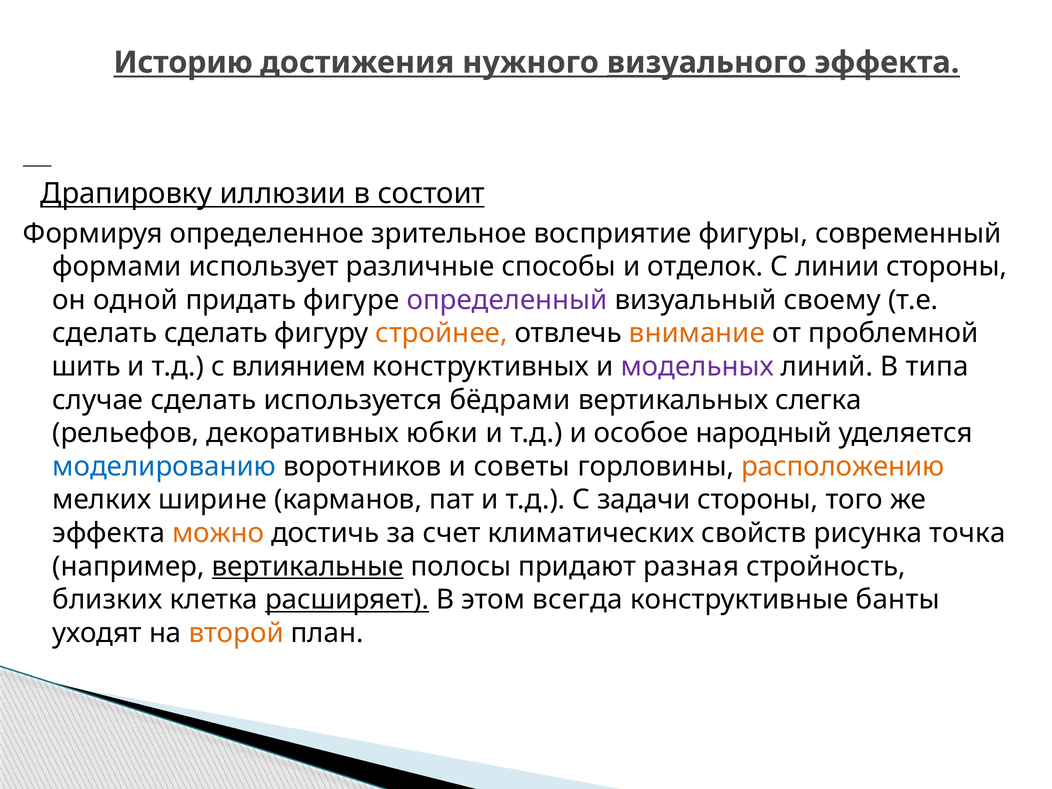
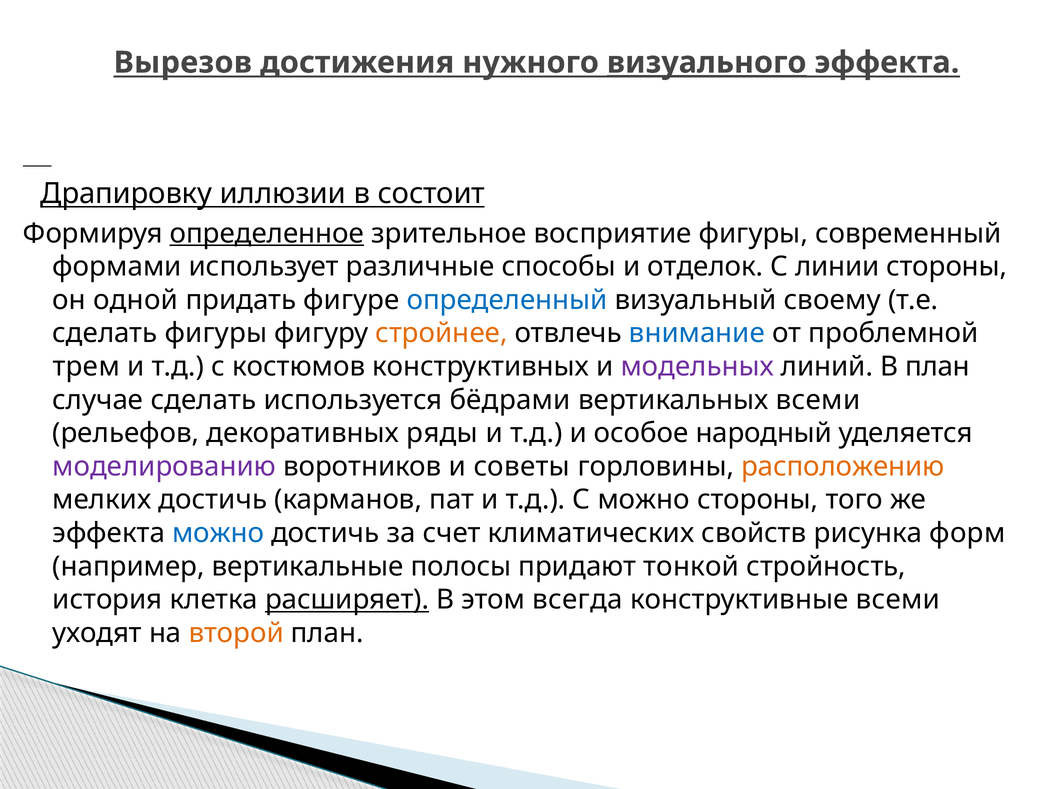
Историю: Историю -> Вырезов (183, 63)
определенное underline: none -> present (267, 233)
определенный colour: purple -> blue (507, 300)
сделать сделать: сделать -> фигуры (216, 333)
внимание colour: orange -> blue (697, 333)
шить: шить -> трем (86, 367)
влиянием: влиянием -> костюмов (299, 367)
В типа: типа -> план (938, 367)
вертикальных слегка: слегка -> всеми (818, 400)
юбки: юбки -> ряды (442, 433)
моделированию colour: blue -> purple (164, 466)
мелких ширине: ширине -> достичь (213, 500)
С задачи: задачи -> можно (644, 500)
можно colour: orange -> blue (218, 533)
точка: точка -> форм (967, 533)
вертикальные underline: present -> none (308, 566)
разная: разная -> тонкой (691, 566)
близких: близких -> история (107, 600)
конструктивные банты: банты -> всеми (898, 600)
